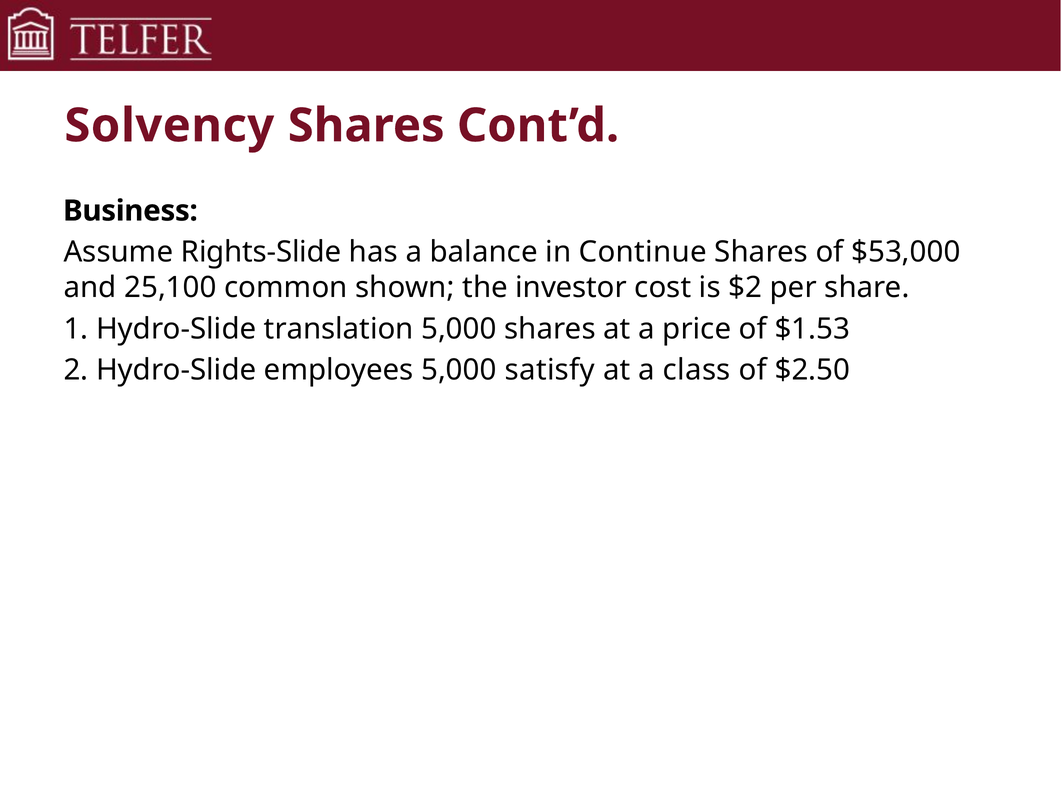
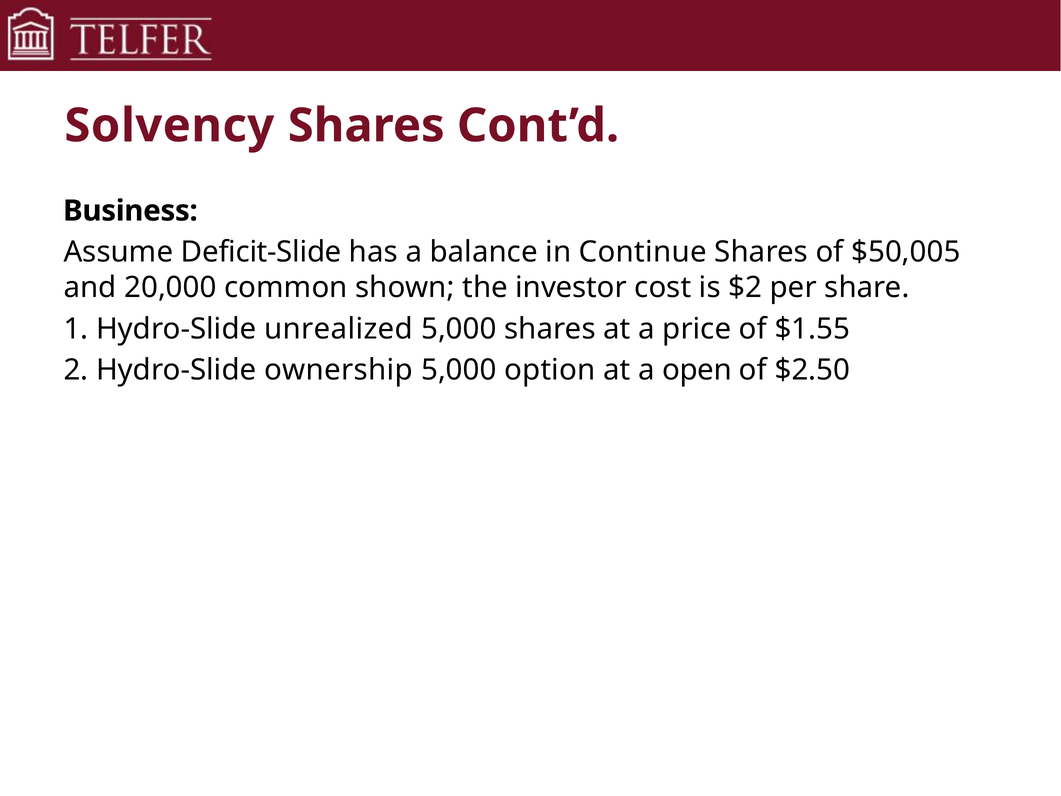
Rights-Slide: Rights-Slide -> Deficit-Slide (261, 252)
$53,000: $53,000 -> $50,005 (906, 252)
25,100: 25,100 -> 20,000 (170, 288)
translation: translation -> unrealized (339, 329)
$1.53: $1.53 -> $1.55 (812, 329)
employees: employees -> ownership (339, 370)
satisfy: satisfy -> option (550, 370)
class: class -> open (697, 370)
